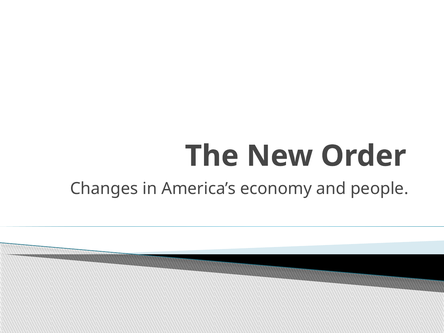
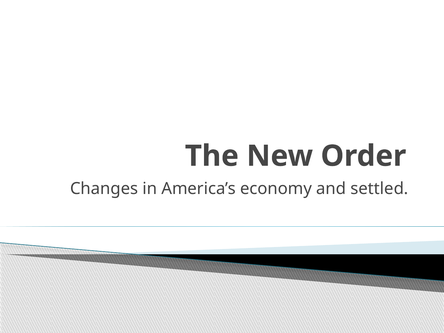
people: people -> settled (379, 189)
